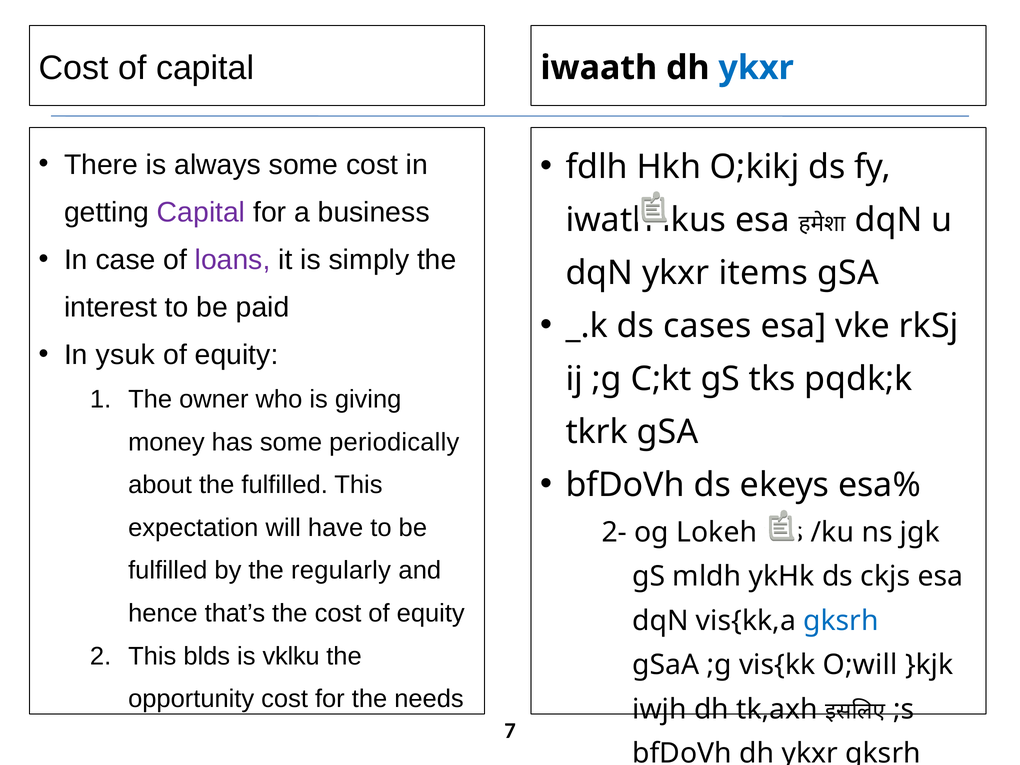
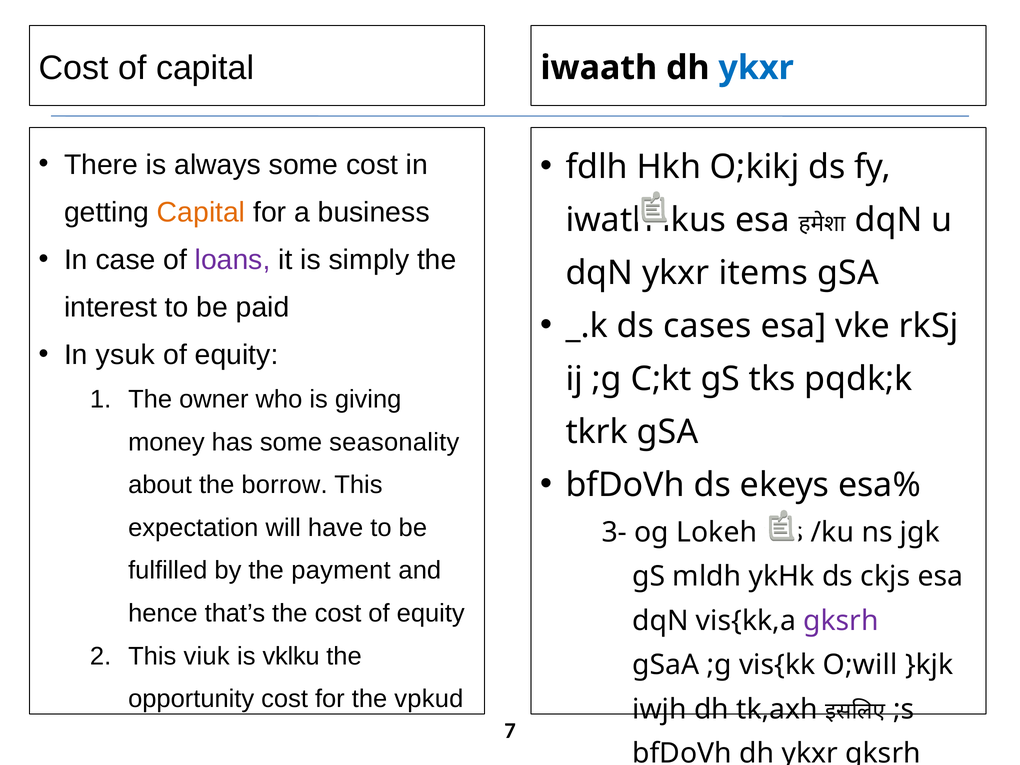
Capital colour: purple -> orange (201, 212)
periodically: periodically -> seasonality (394, 442)
the fulfilled: fulfilled -> borrow (285, 485)
2-: 2- -> 3- (614, 532)
regularly: regularly -> payment (341, 571)
gksrh colour: blue -> purple (841, 621)
blds: blds -> viuk (207, 656)
needs: needs -> vpkud (429, 699)
